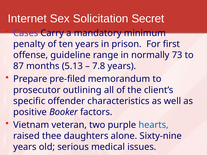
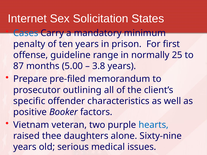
Secret: Secret -> States (148, 19)
Cases colour: purple -> blue (26, 33)
73: 73 -> 25 (177, 55)
5.13: 5.13 -> 5.00 (72, 66)
7.8: 7.8 -> 3.8 (99, 66)
